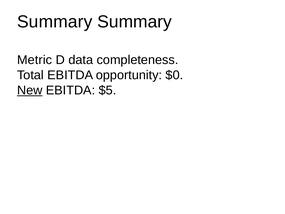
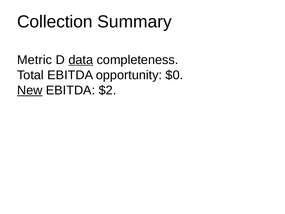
Summary: Summary -> Collection (55, 22)
data underline: none -> present (81, 60)
$5: $5 -> $2 (108, 90)
